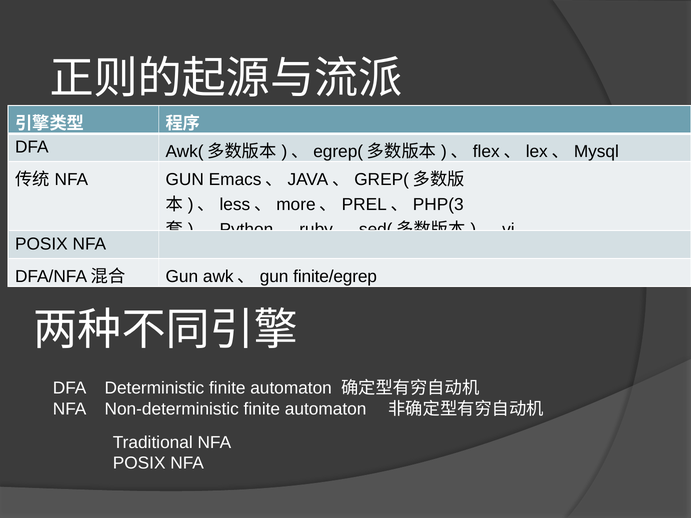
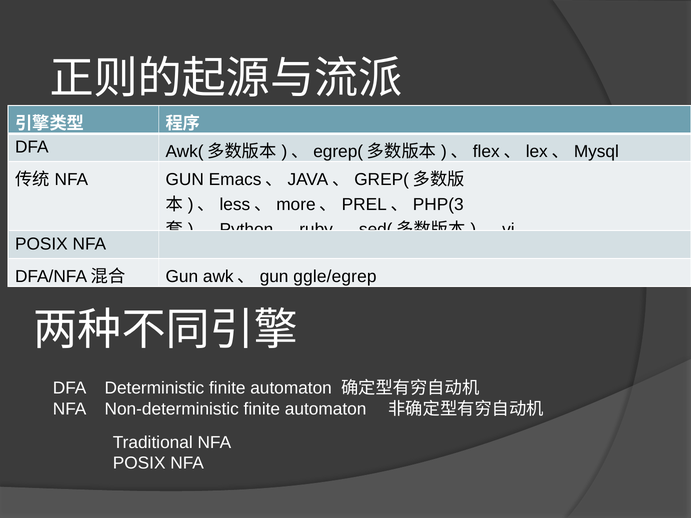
finite/egrep: finite/egrep -> ggle/egrep (335, 277)
